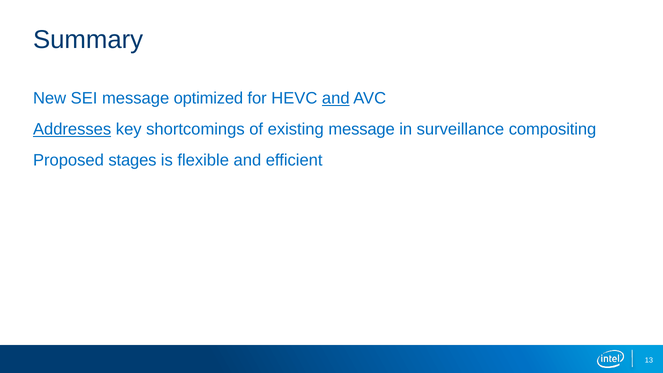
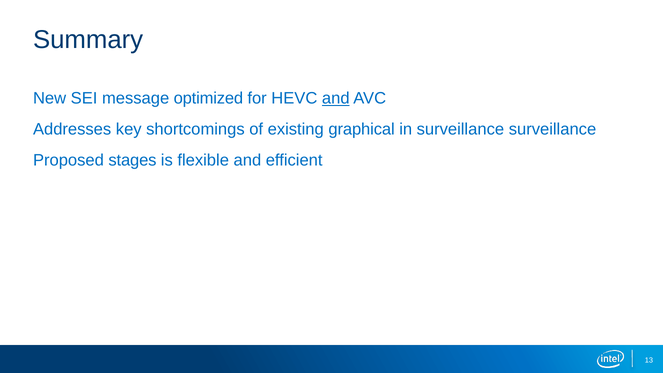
Addresses underline: present -> none (72, 129)
existing message: message -> graphical (362, 129)
surveillance compositing: compositing -> surveillance (552, 129)
